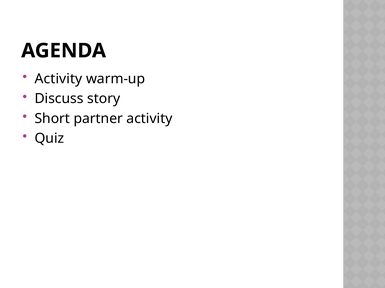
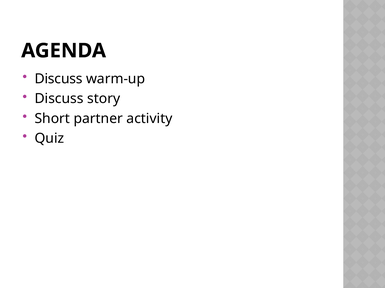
Activity: Activity -> Discuss (59, 79)
